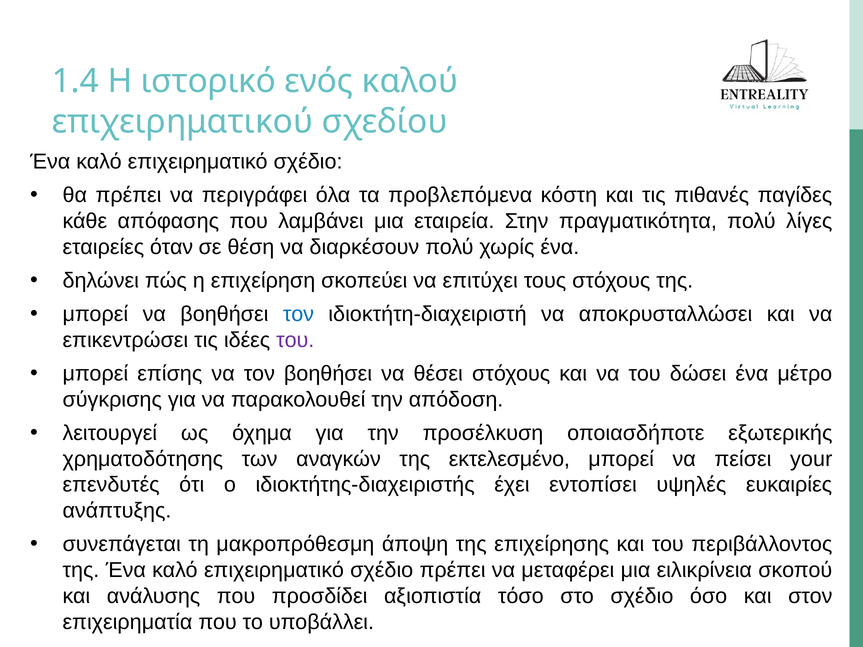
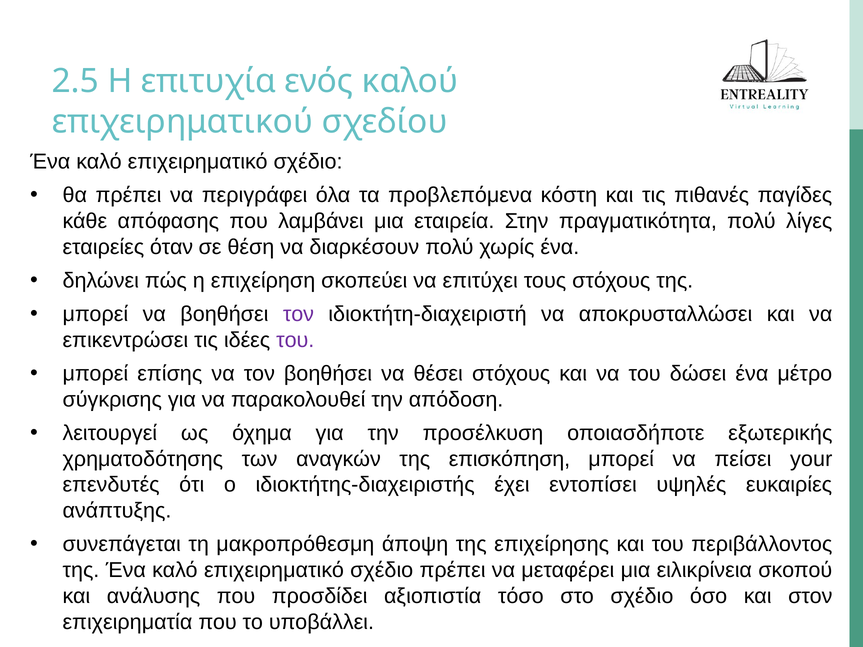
1.4: 1.4 -> 2.5 (75, 81)
ιστορικό: ιστορικό -> επιτυχία (208, 81)
τον colour: blue -> purple (298, 314)
εκτελεσμένο: εκτελεσμένο -> επισκόπηση (509, 459)
